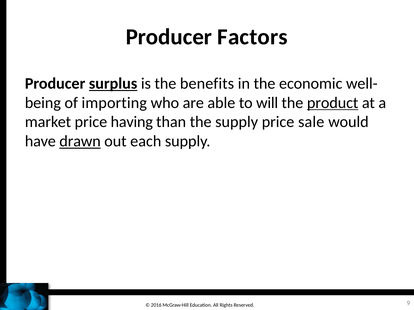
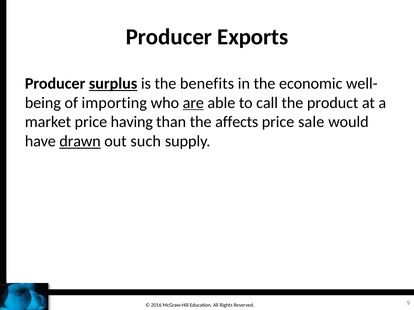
Factors: Factors -> Exports (253, 37)
are underline: none -> present (193, 103)
will: will -> call (267, 103)
product underline: present -> none (333, 103)
the supply: supply -> affects (237, 122)
each: each -> such (146, 141)
